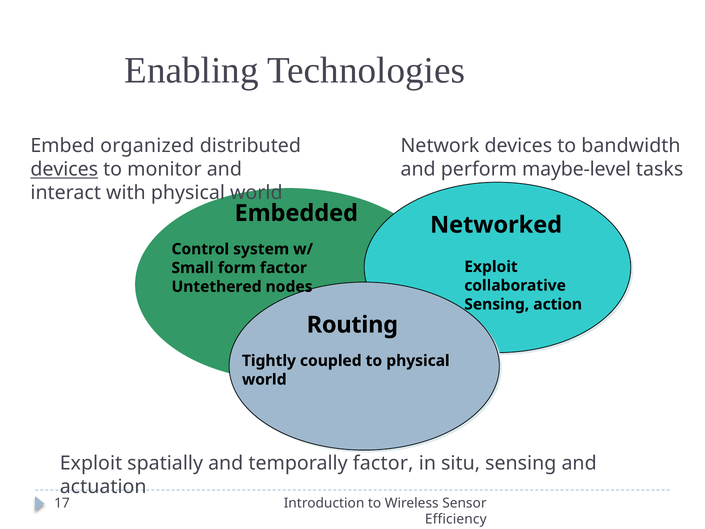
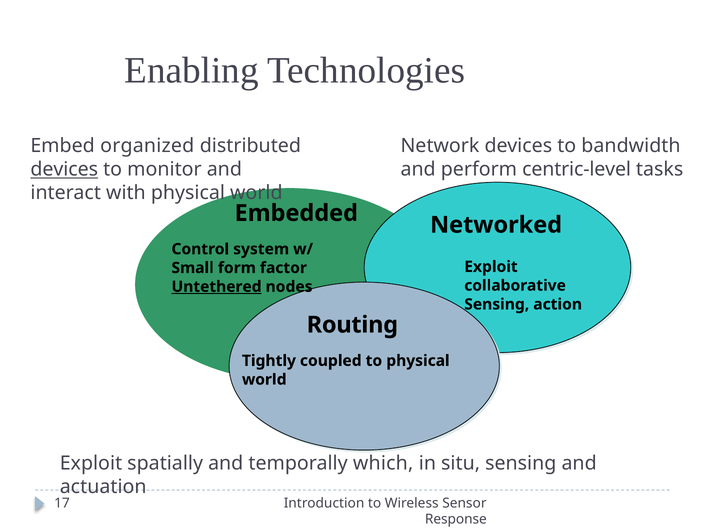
maybe-level: maybe-level -> centric-level (577, 169)
Untethered underline: none -> present (217, 287)
temporally factor: factor -> which (383, 463)
Efficiency: Efficiency -> Response (456, 519)
